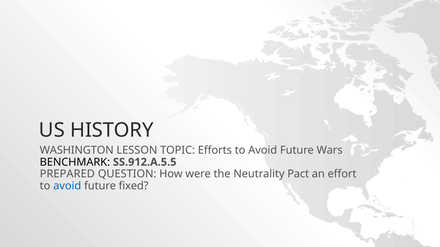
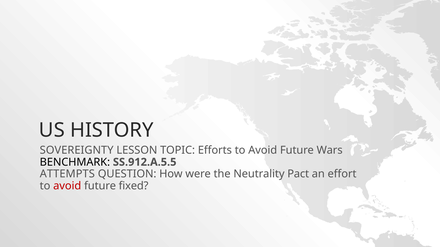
WASHINGTON: WASHINGTON -> SOVEREIGNTY (77, 151)
PREPARED: PREPARED -> ATTEMPTS (67, 174)
avoid colour: blue -> red (67, 186)
